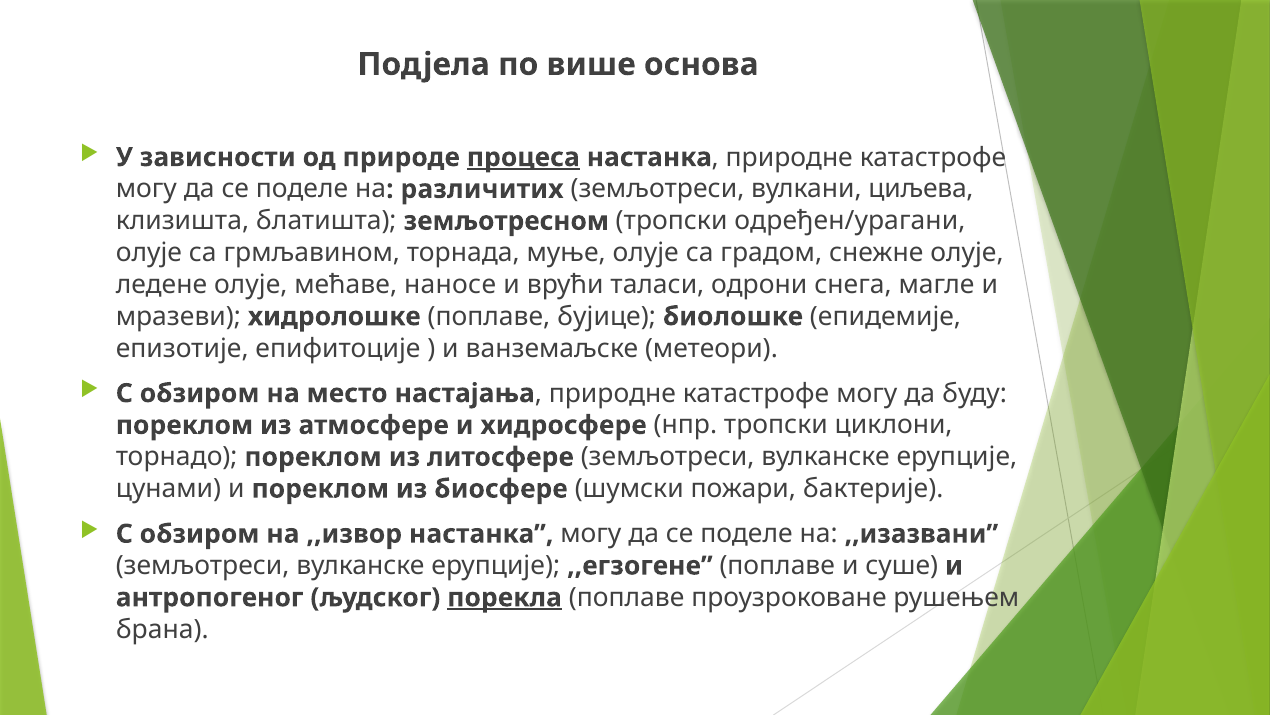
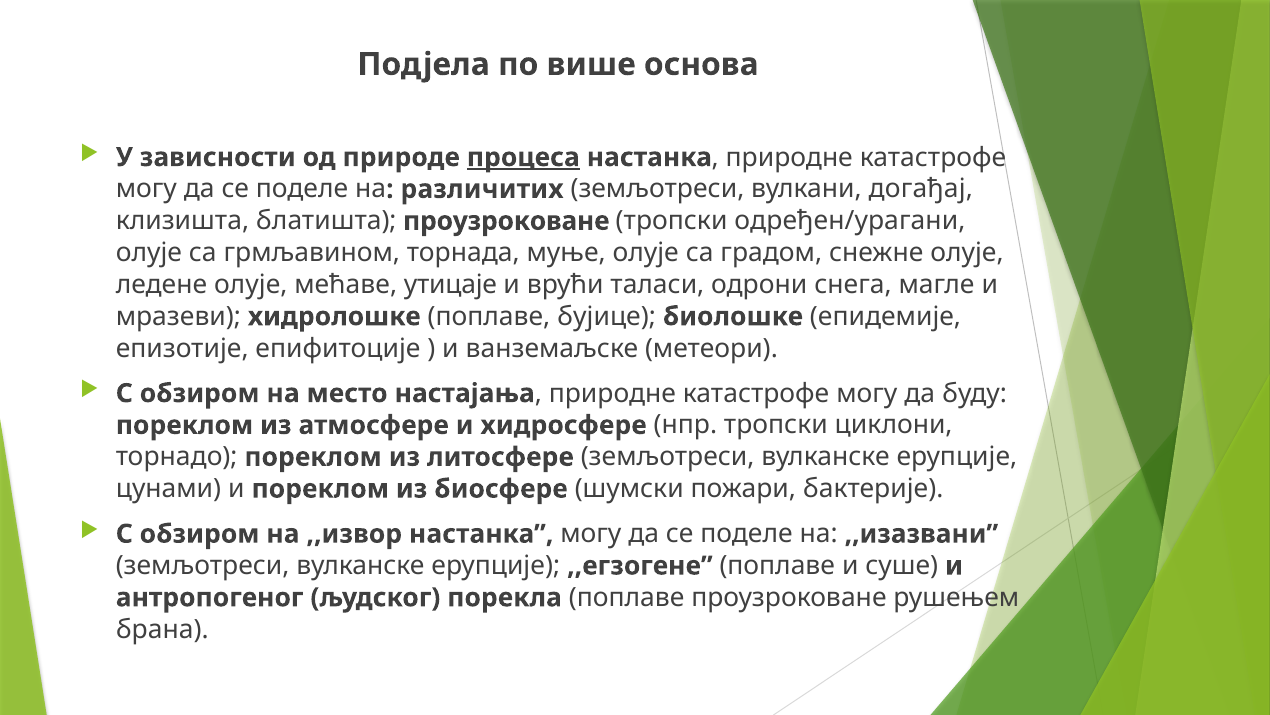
циљева: циљева -> догађај (921, 189)
блатишта земљотресном: земљотресном -> проузроковане (506, 221)
наносе: наносе -> утицаје (450, 284)
порекла underline: present -> none (505, 597)
